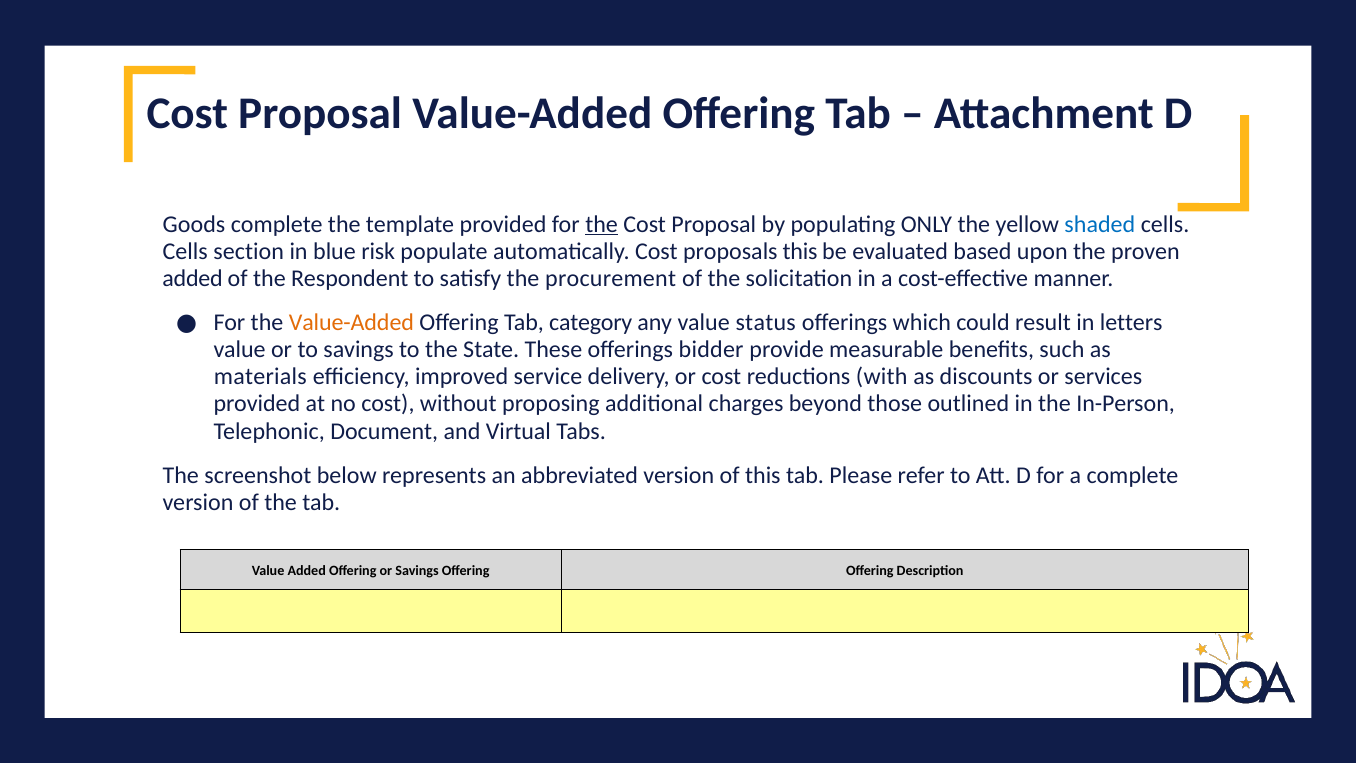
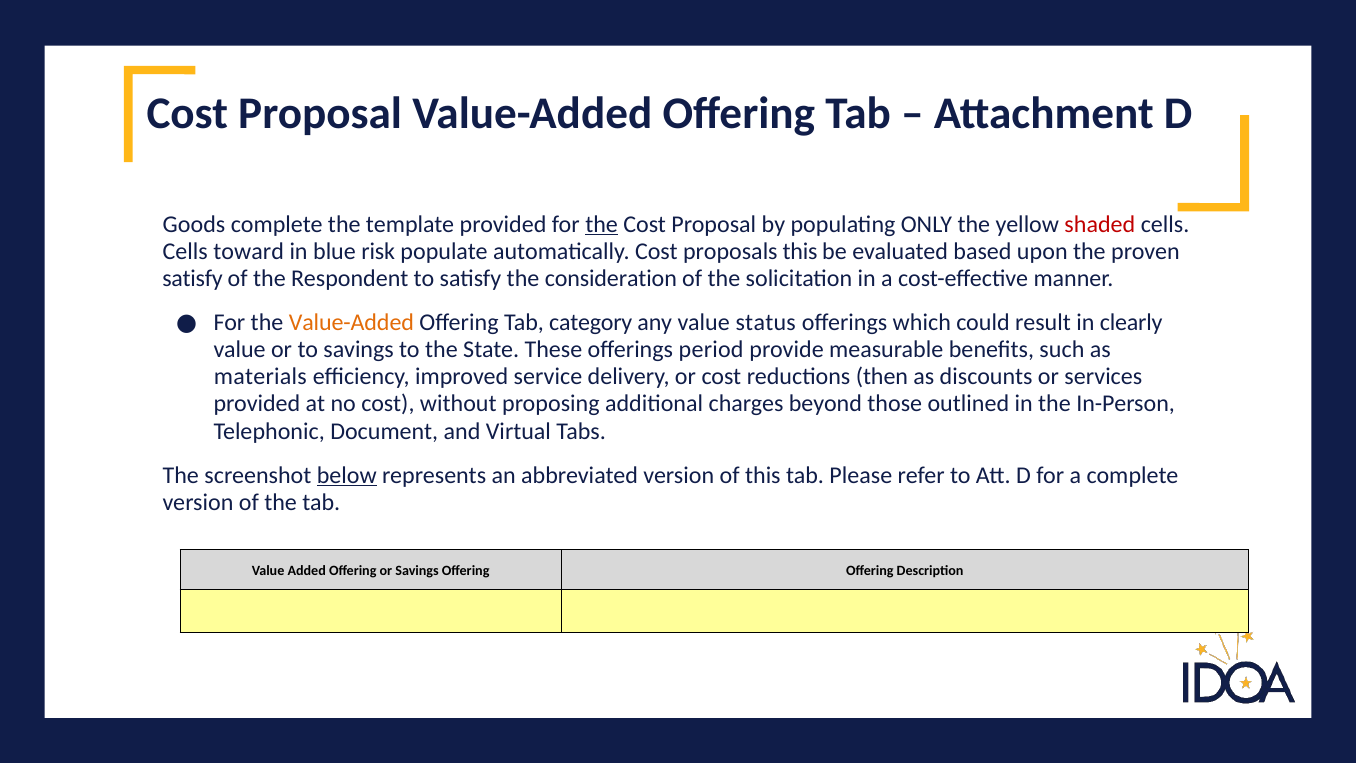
shaded colour: blue -> red (1100, 224)
section: section -> toward (249, 251)
added: added -> satisfy (193, 278)
procurement: procurement -> consideration (611, 278)
letters: letters -> clearly (1131, 323)
bidder: bidder -> period (711, 350)
with: with -> then (882, 377)
below underline: none -> present (347, 475)
